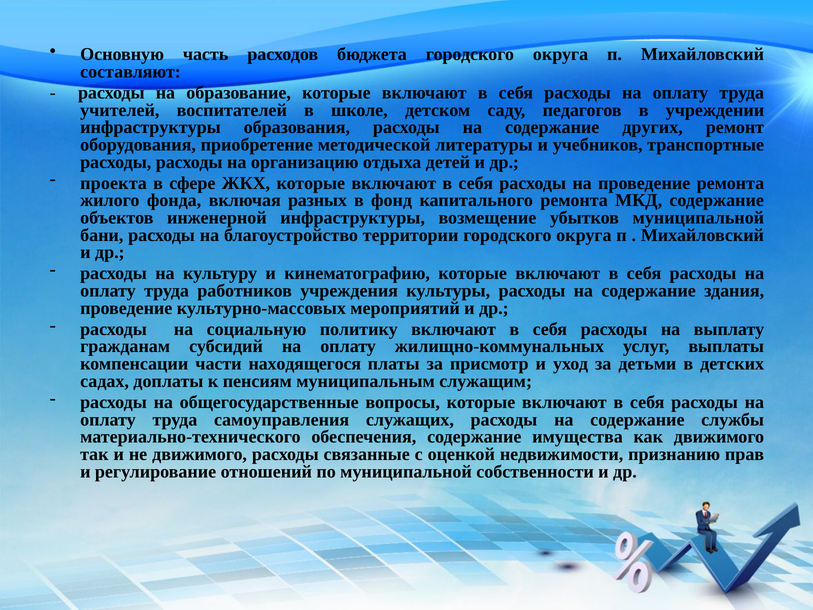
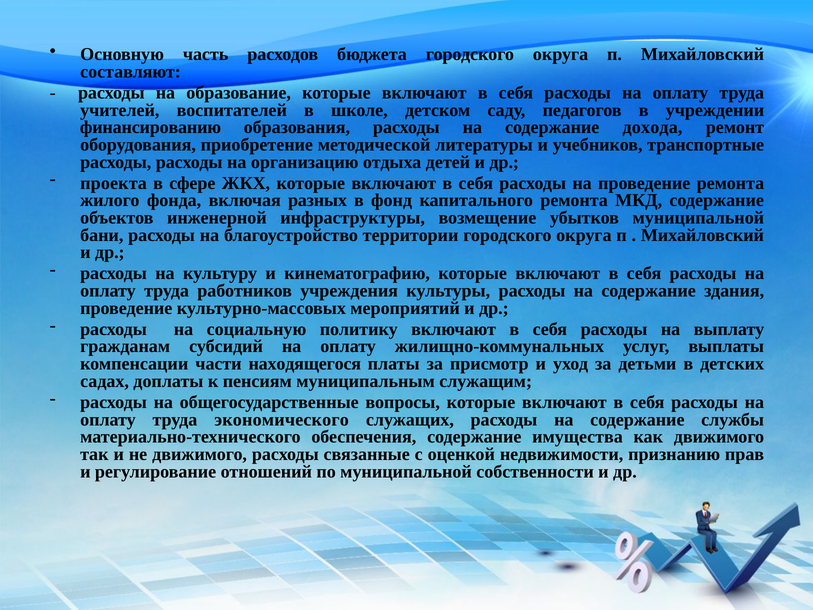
инфраструктуры: инфраструктуры -> финансированию (151, 127)
других: других -> дохода (653, 127)
самоуправления: самоуправления -> экономического (282, 419)
